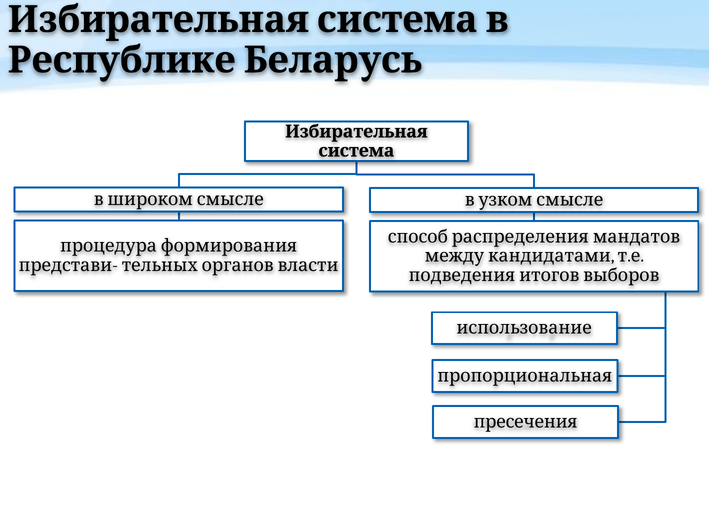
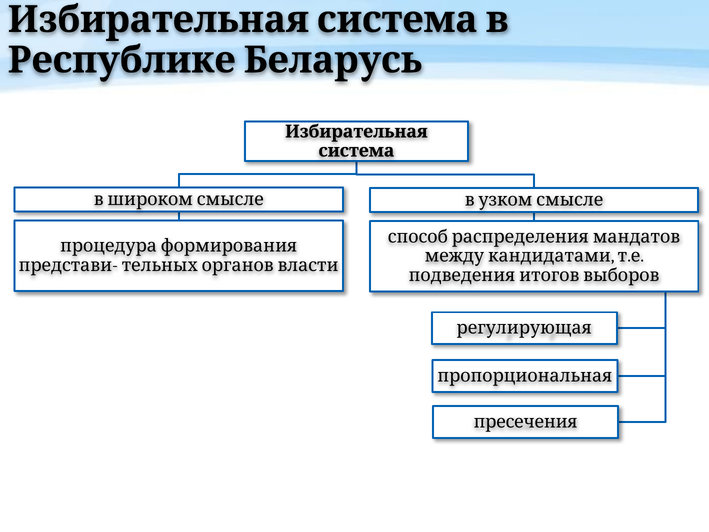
использование: использование -> регулирующая (524, 328)
